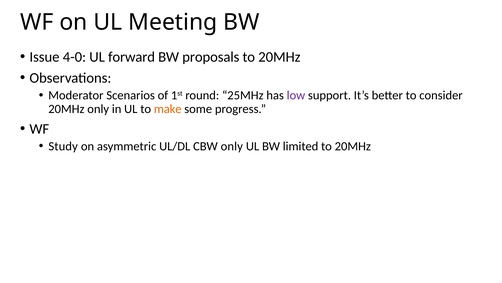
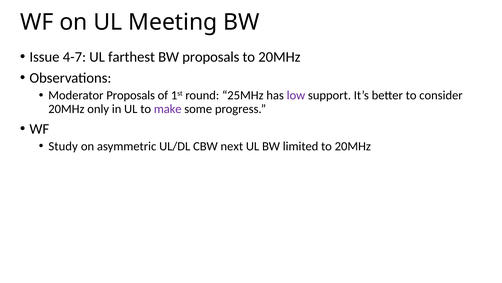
4-0: 4-0 -> 4-7 (74, 57)
forward: forward -> farthest (132, 57)
Moderator Scenarios: Scenarios -> Proposals (131, 95)
make colour: orange -> purple (168, 109)
CBW only: only -> next (232, 146)
